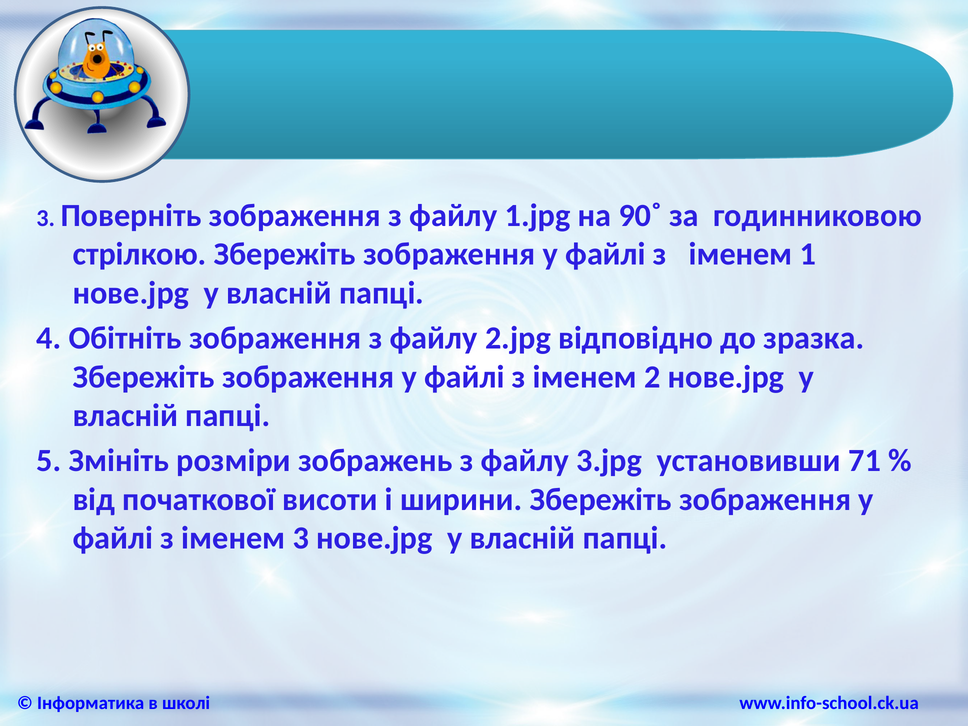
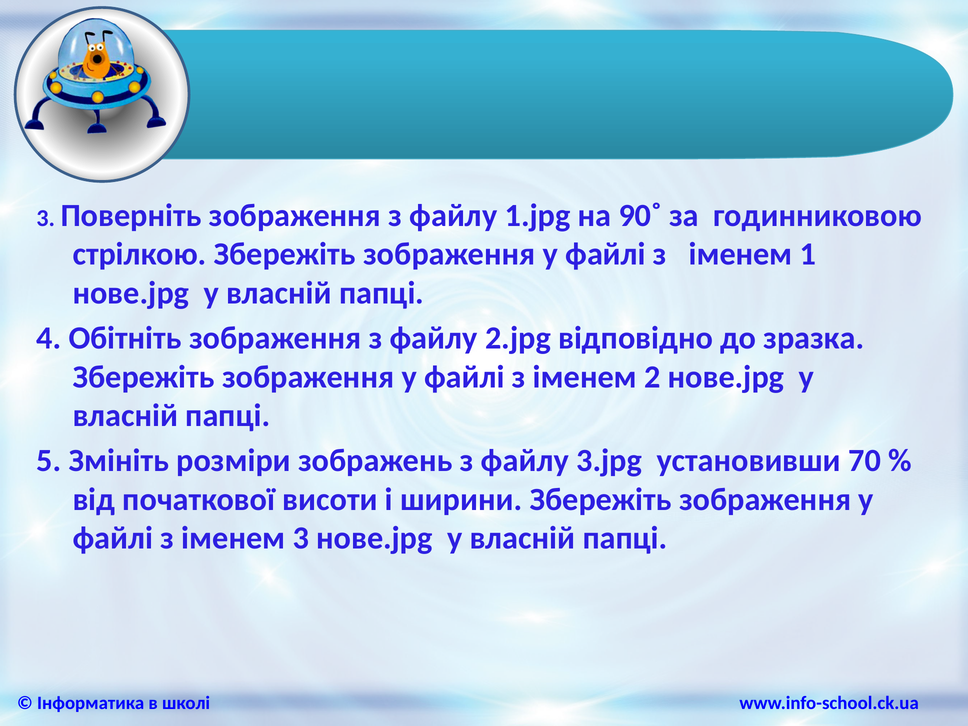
71: 71 -> 70 (865, 461)
